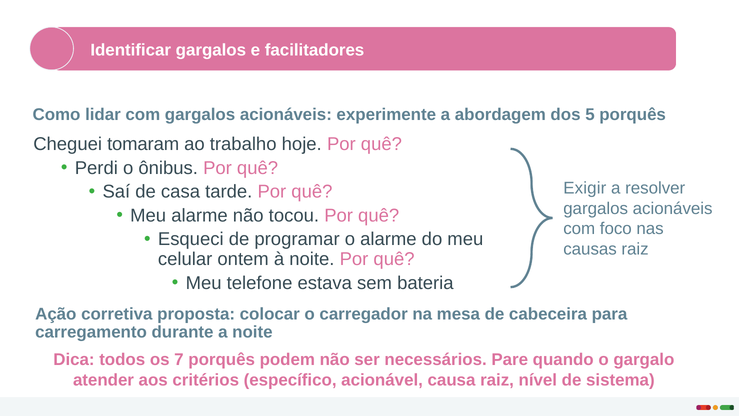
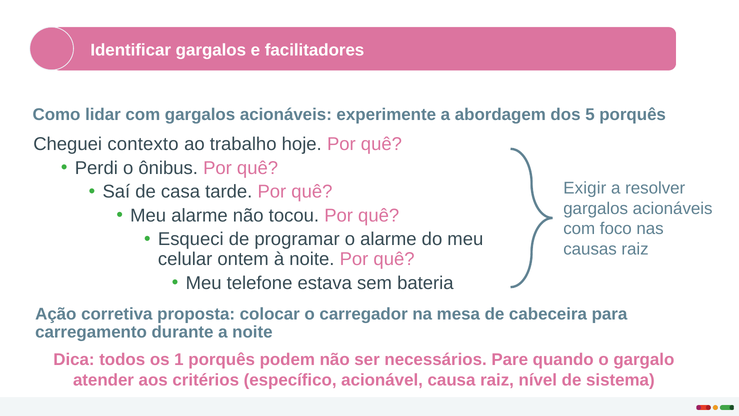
tomaram: tomaram -> contexto (143, 144)
7: 7 -> 1 (179, 359)
